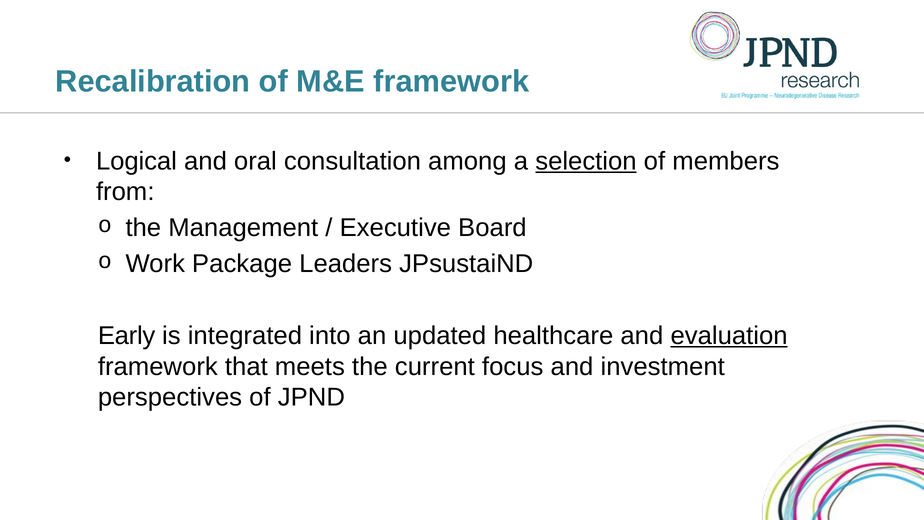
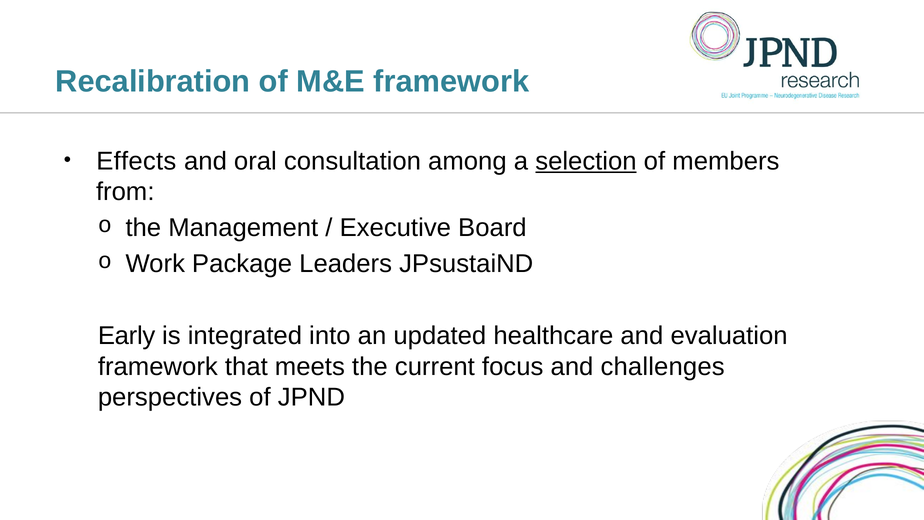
Logical: Logical -> Effects (136, 161)
evaluation underline: present -> none (729, 336)
investment: investment -> challenges (663, 366)
